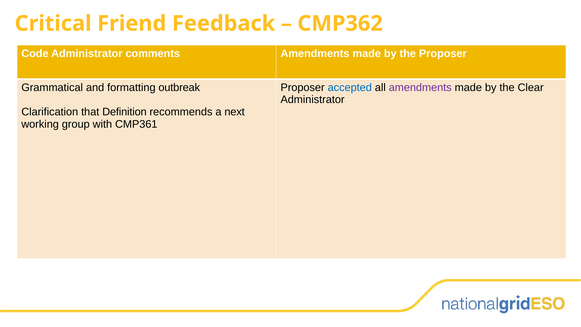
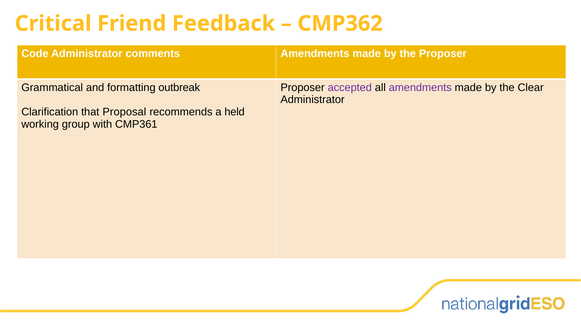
accepted colour: blue -> purple (350, 87)
Definition: Definition -> Proposal (124, 112)
next: next -> held (235, 112)
